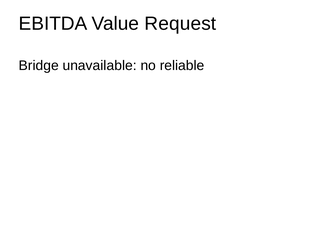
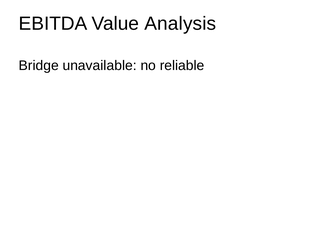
Request: Request -> Analysis (180, 24)
